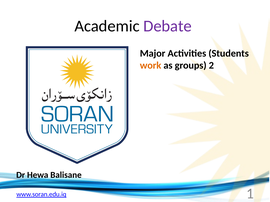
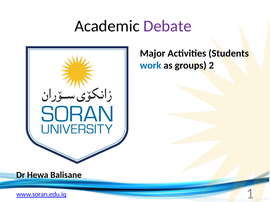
work colour: orange -> blue (151, 66)
